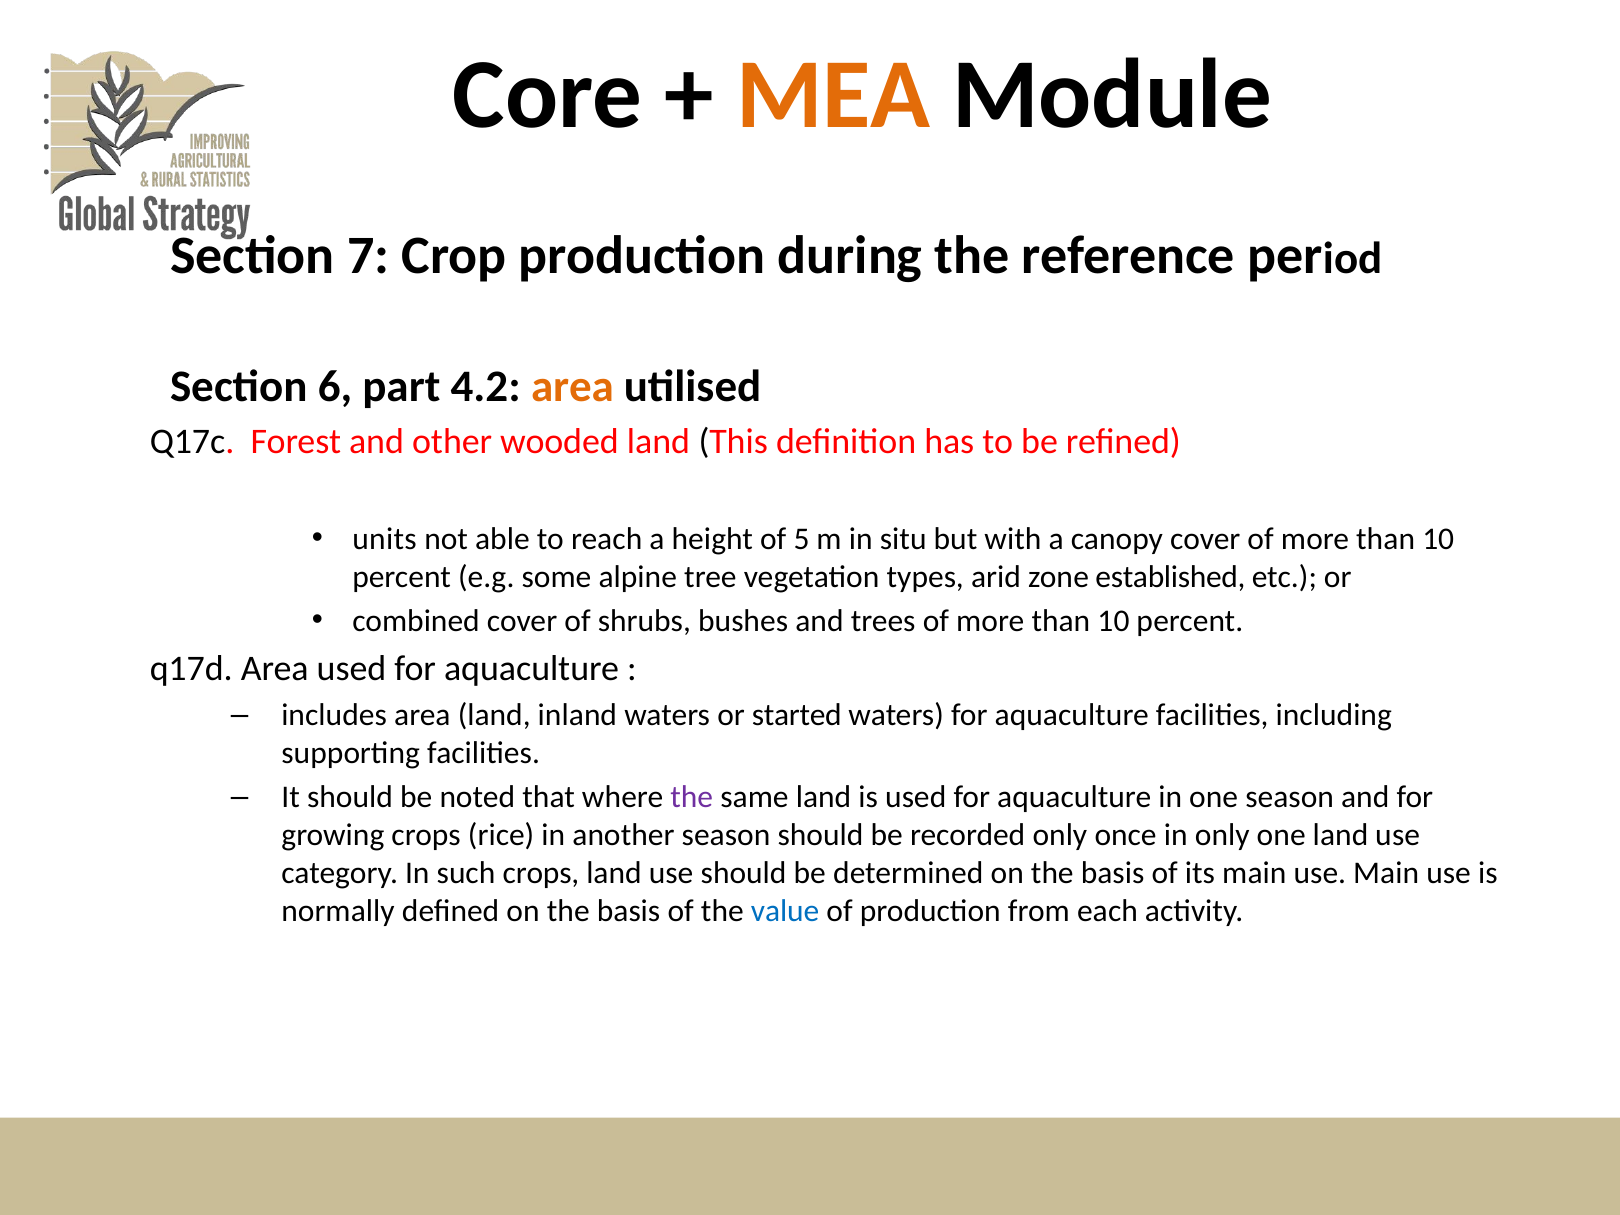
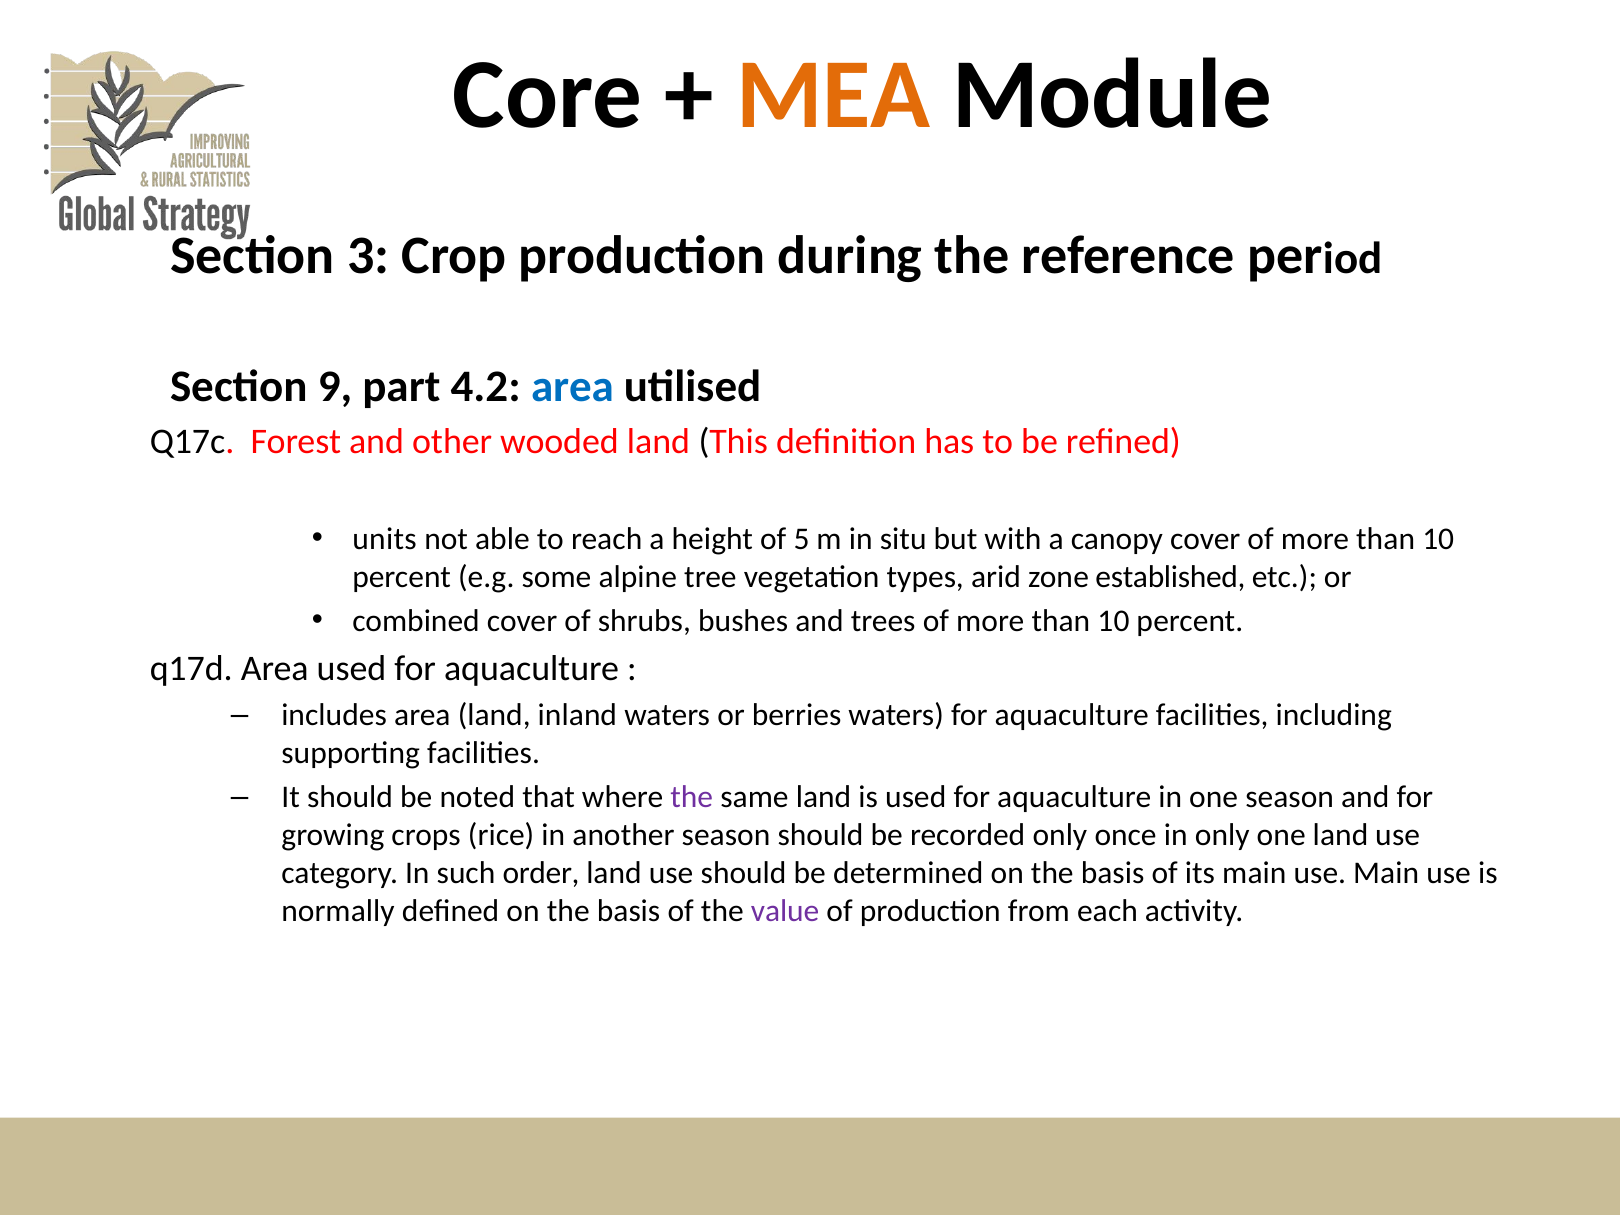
7: 7 -> 3 (368, 256)
6: 6 -> 9 (335, 387)
area colour: orange -> blue (572, 387)
started: started -> berries (797, 715)
such crops: crops -> order (541, 873)
value colour: blue -> purple (785, 911)
